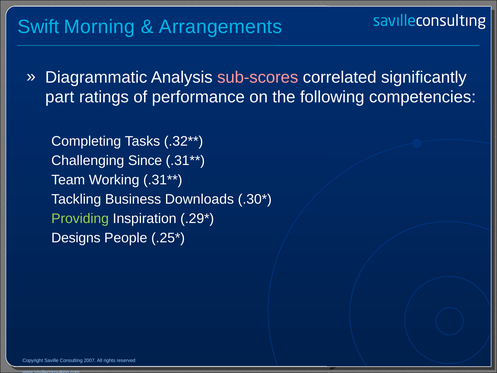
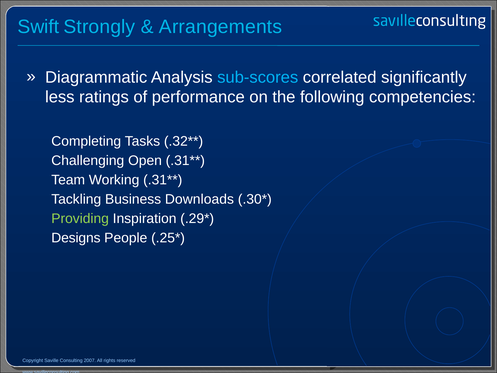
Morning: Morning -> Strongly (99, 27)
sub-scores colour: pink -> light blue (258, 77)
part: part -> less (60, 97)
Since: Since -> Open (145, 160)
